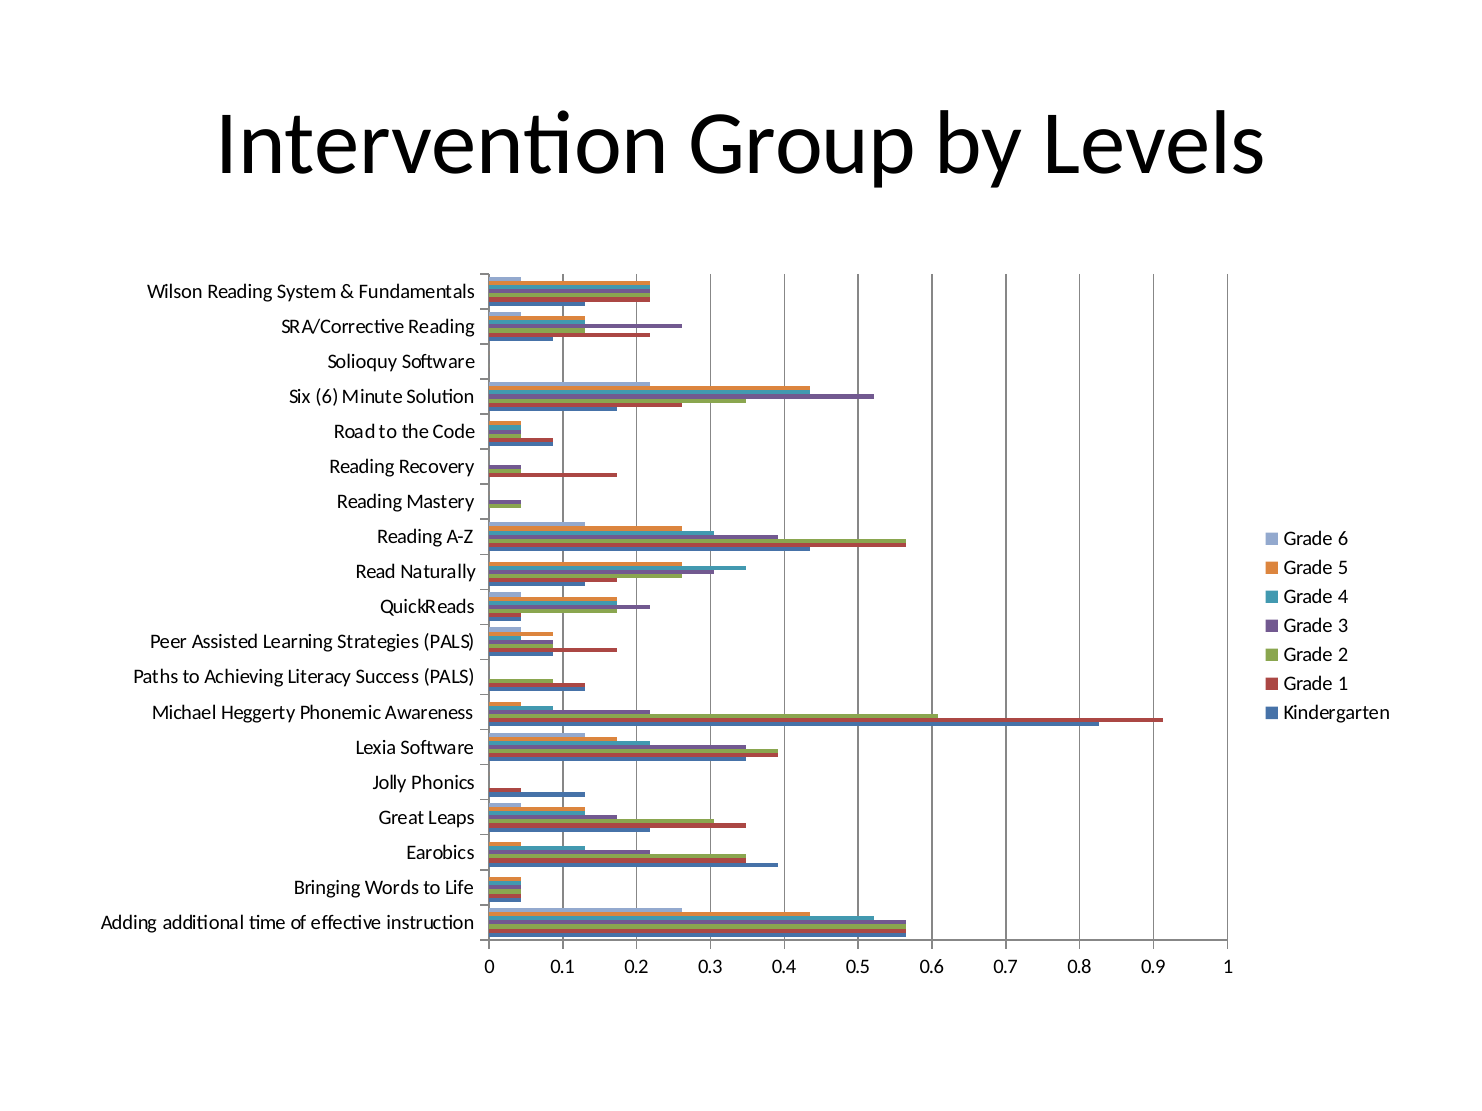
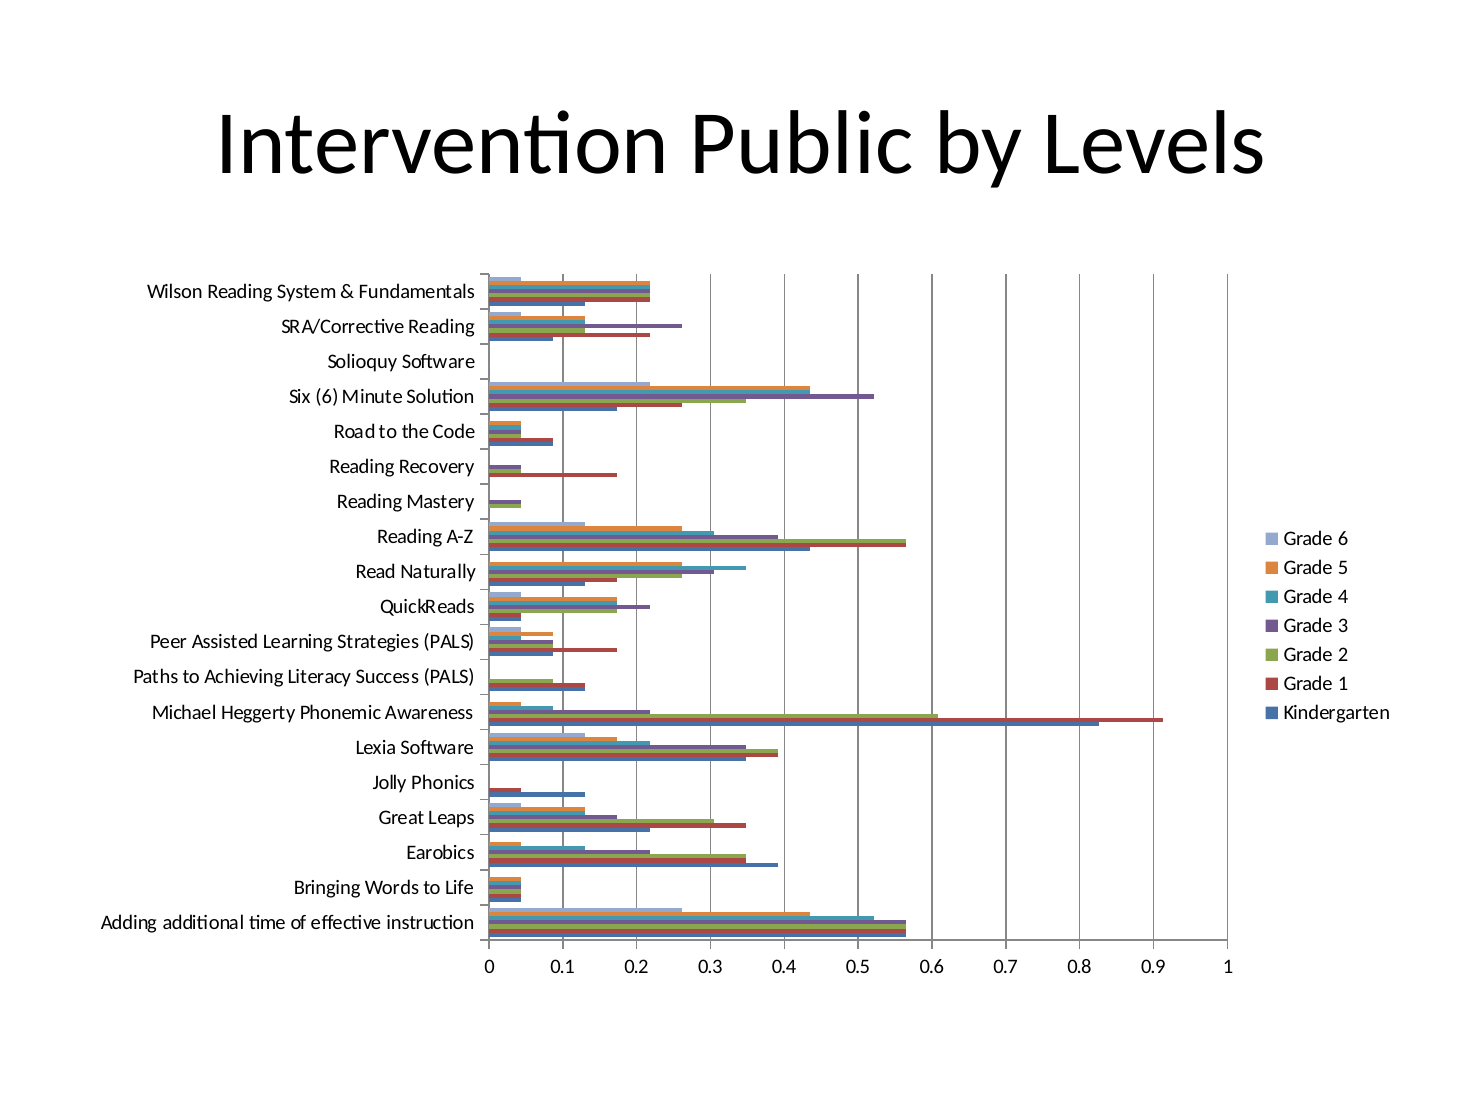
Group: Group -> Public (802, 143)
